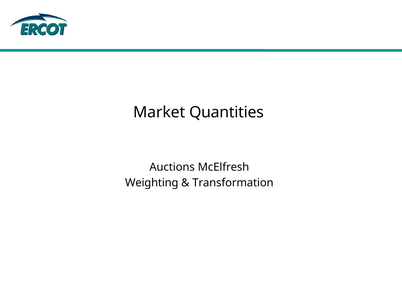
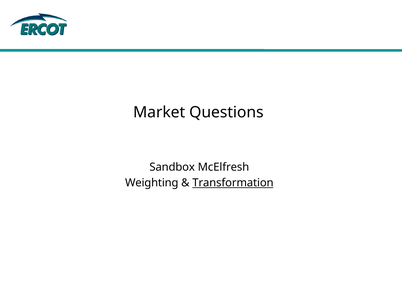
Quantities: Quantities -> Questions (226, 112)
Auctions: Auctions -> Sandbox (172, 167)
Transformation underline: none -> present (233, 183)
